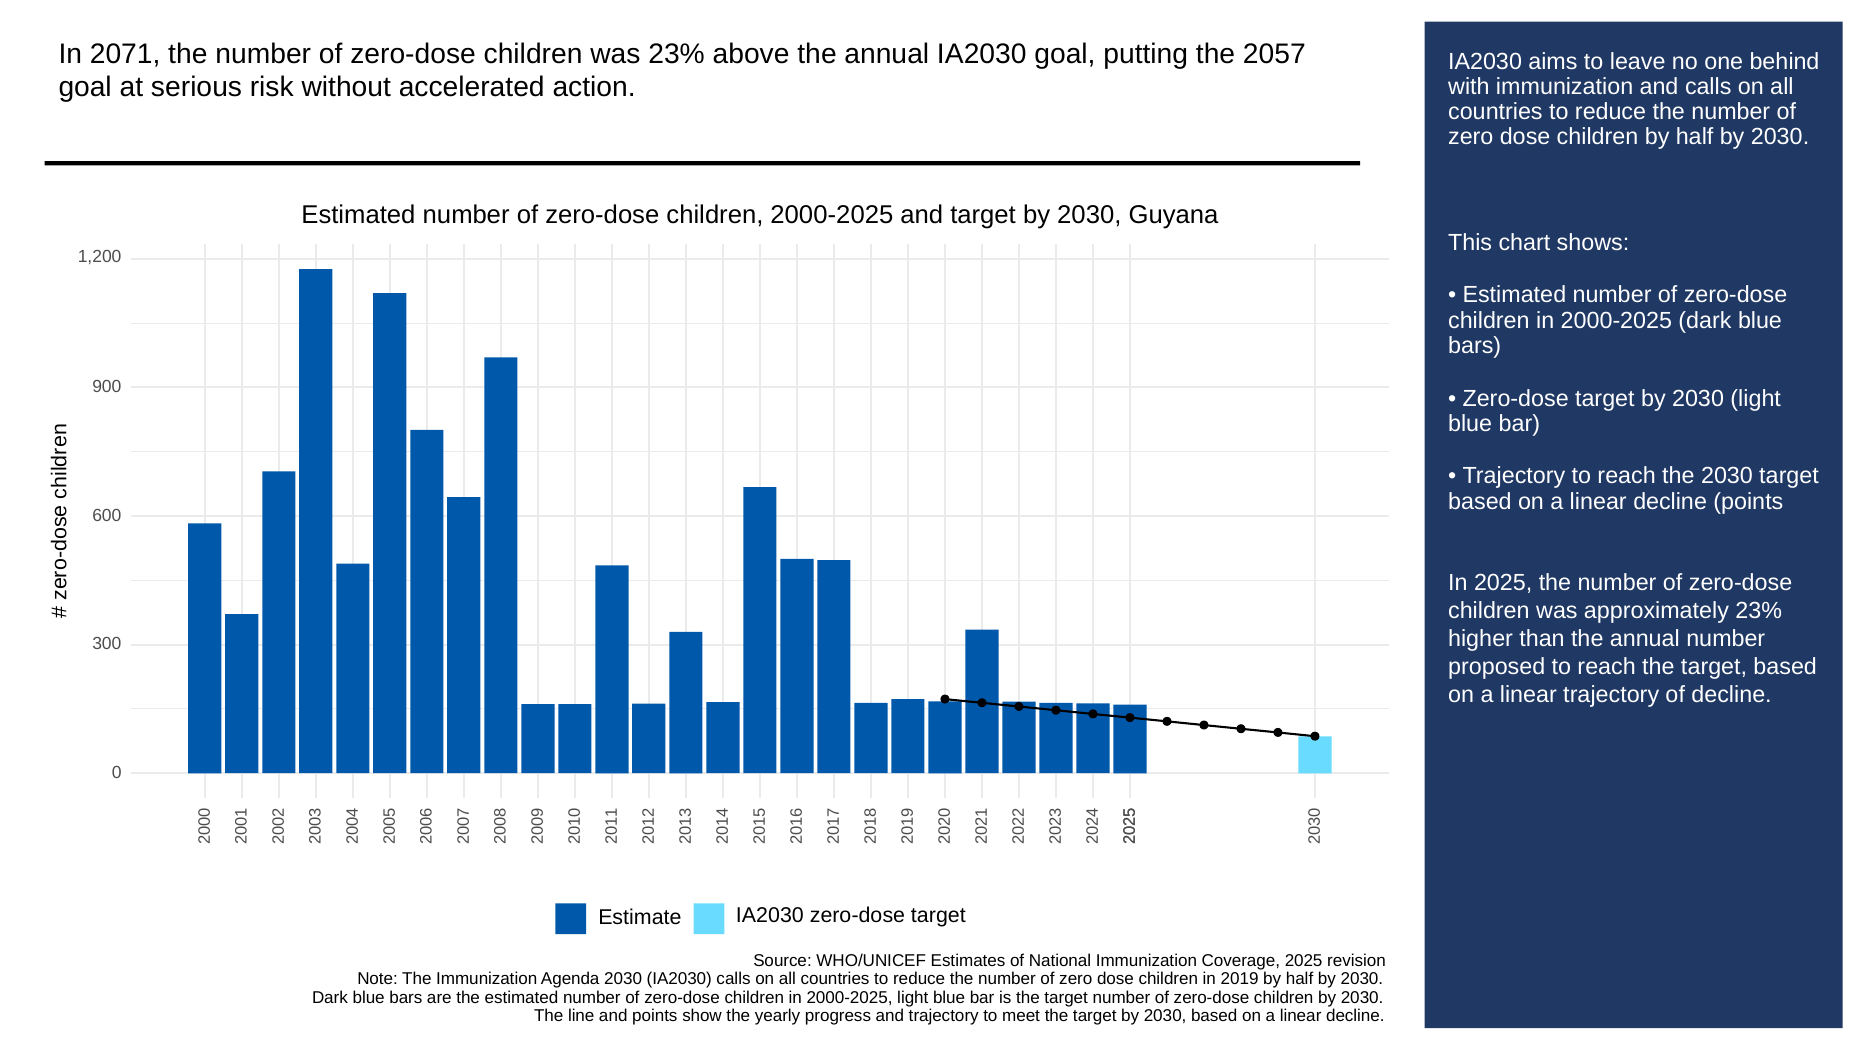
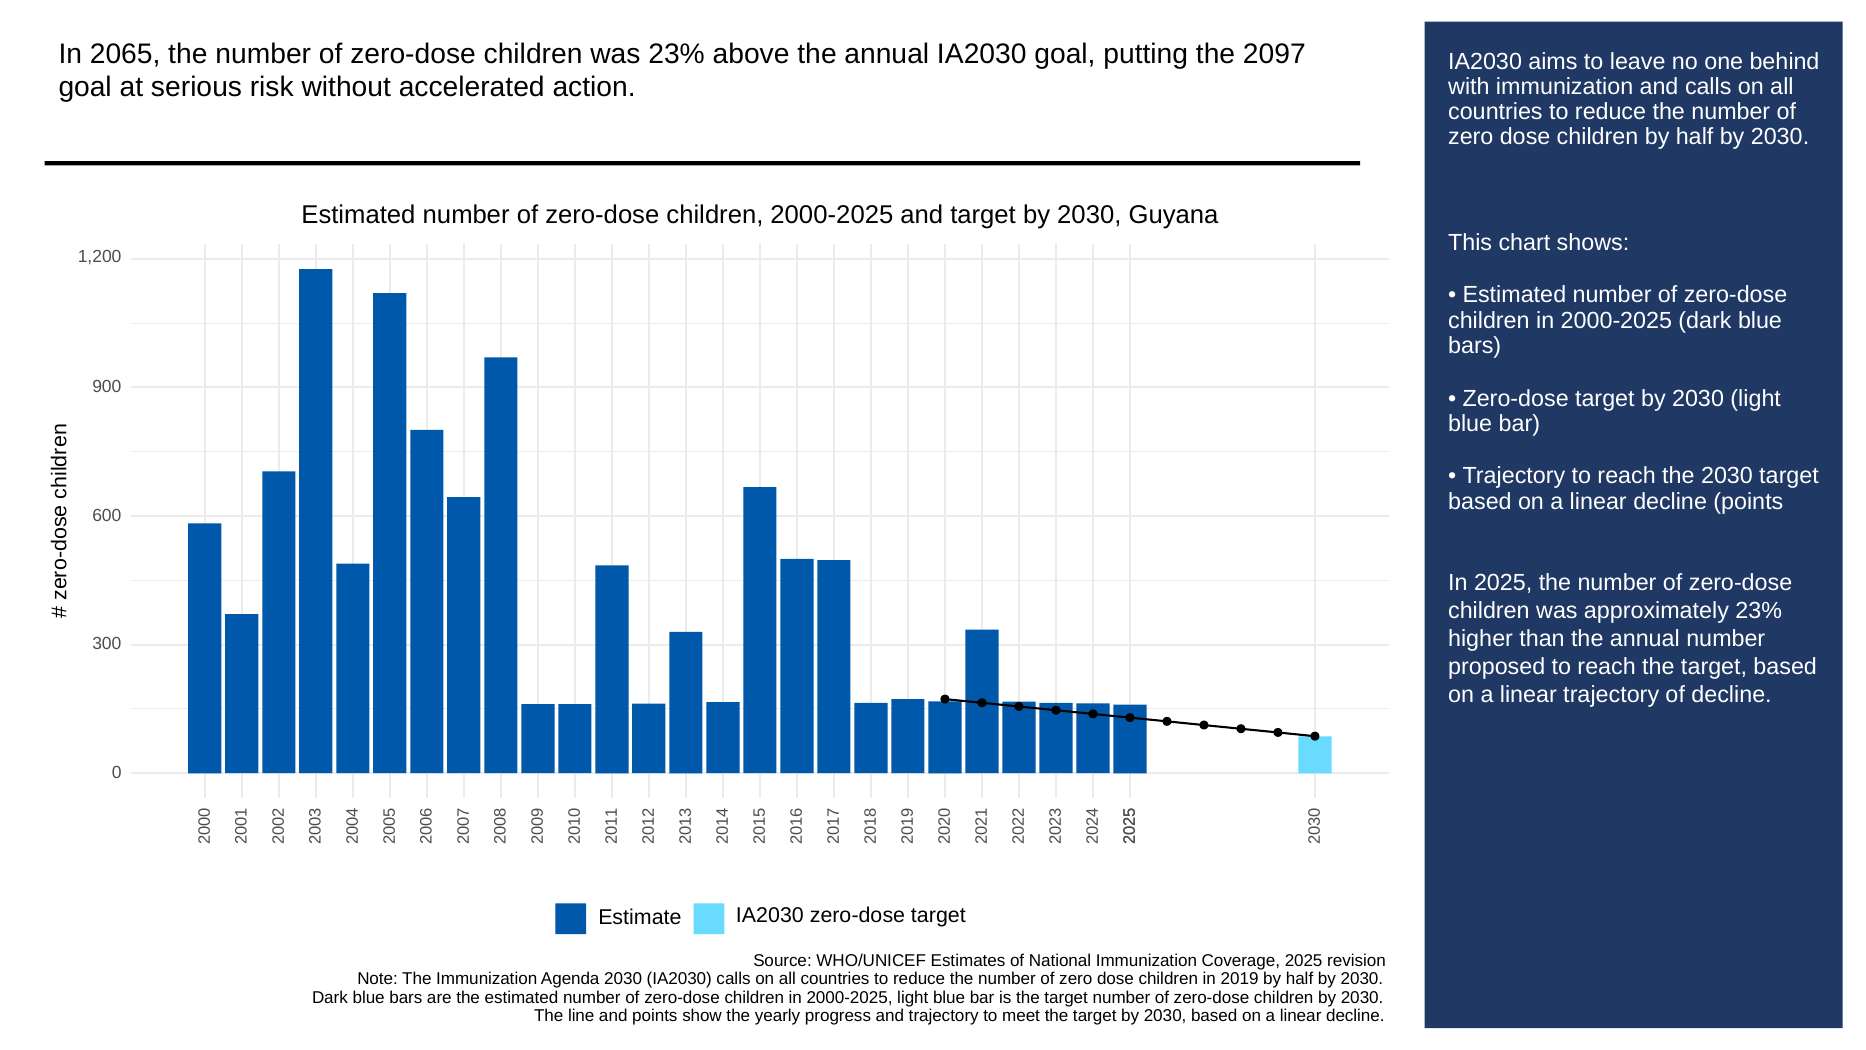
2071: 2071 -> 2065 (125, 54)
2057: 2057 -> 2097 (1274, 54)
